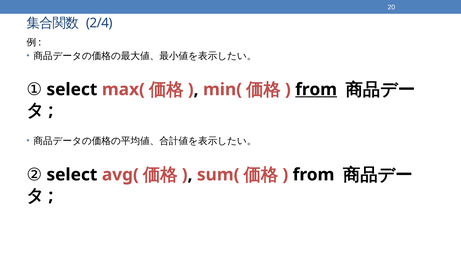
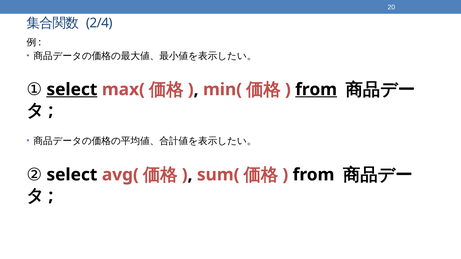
select underline: none -> present (72, 90)
